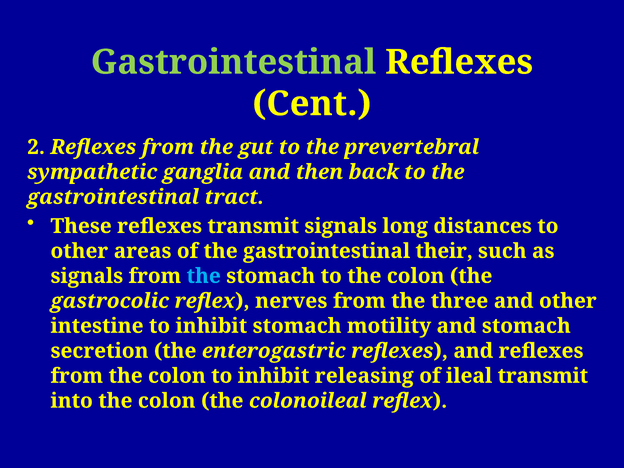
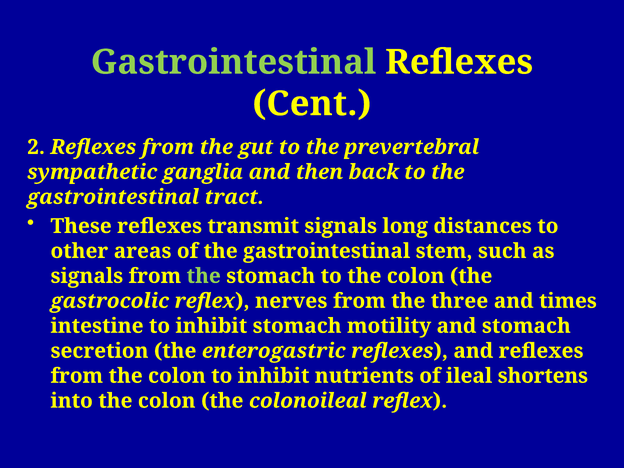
their: their -> stem (444, 251)
the colour: light blue -> light green (204, 276)
and other: other -> times (568, 301)
releasing: releasing -> nutrients (364, 376)
ileal transmit: transmit -> shortens (543, 376)
